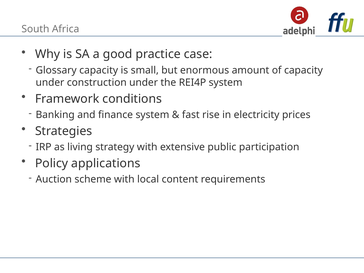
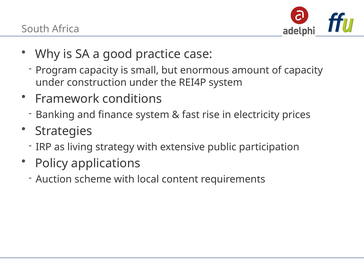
Glossary: Glossary -> Program (56, 70)
